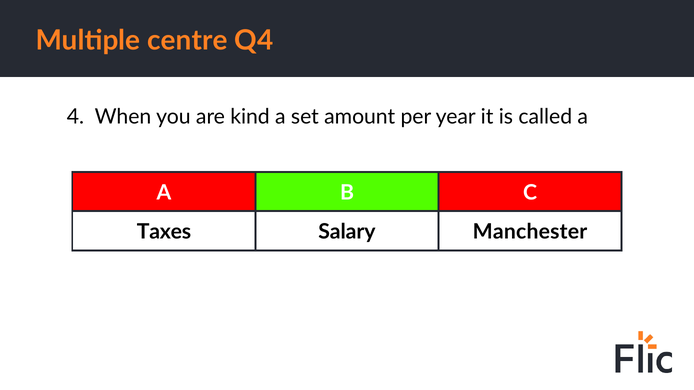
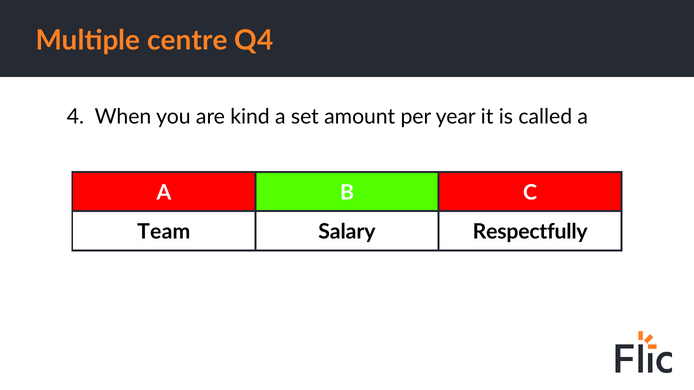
Taxes: Taxes -> Team (164, 232)
Manchester: Manchester -> Respectfully (530, 232)
